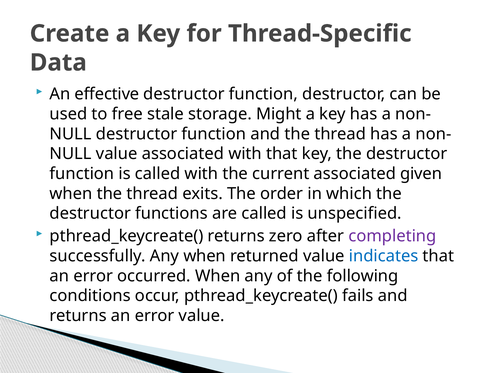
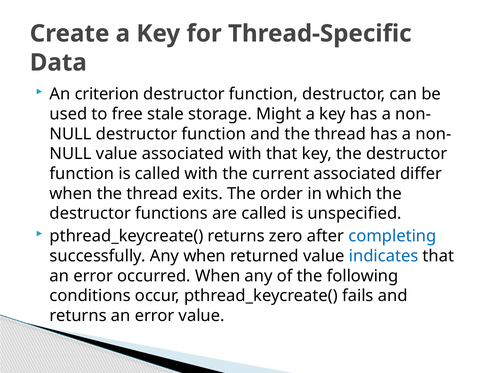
effective: effective -> criterion (107, 94)
given: given -> differ (421, 174)
completing colour: purple -> blue (392, 236)
